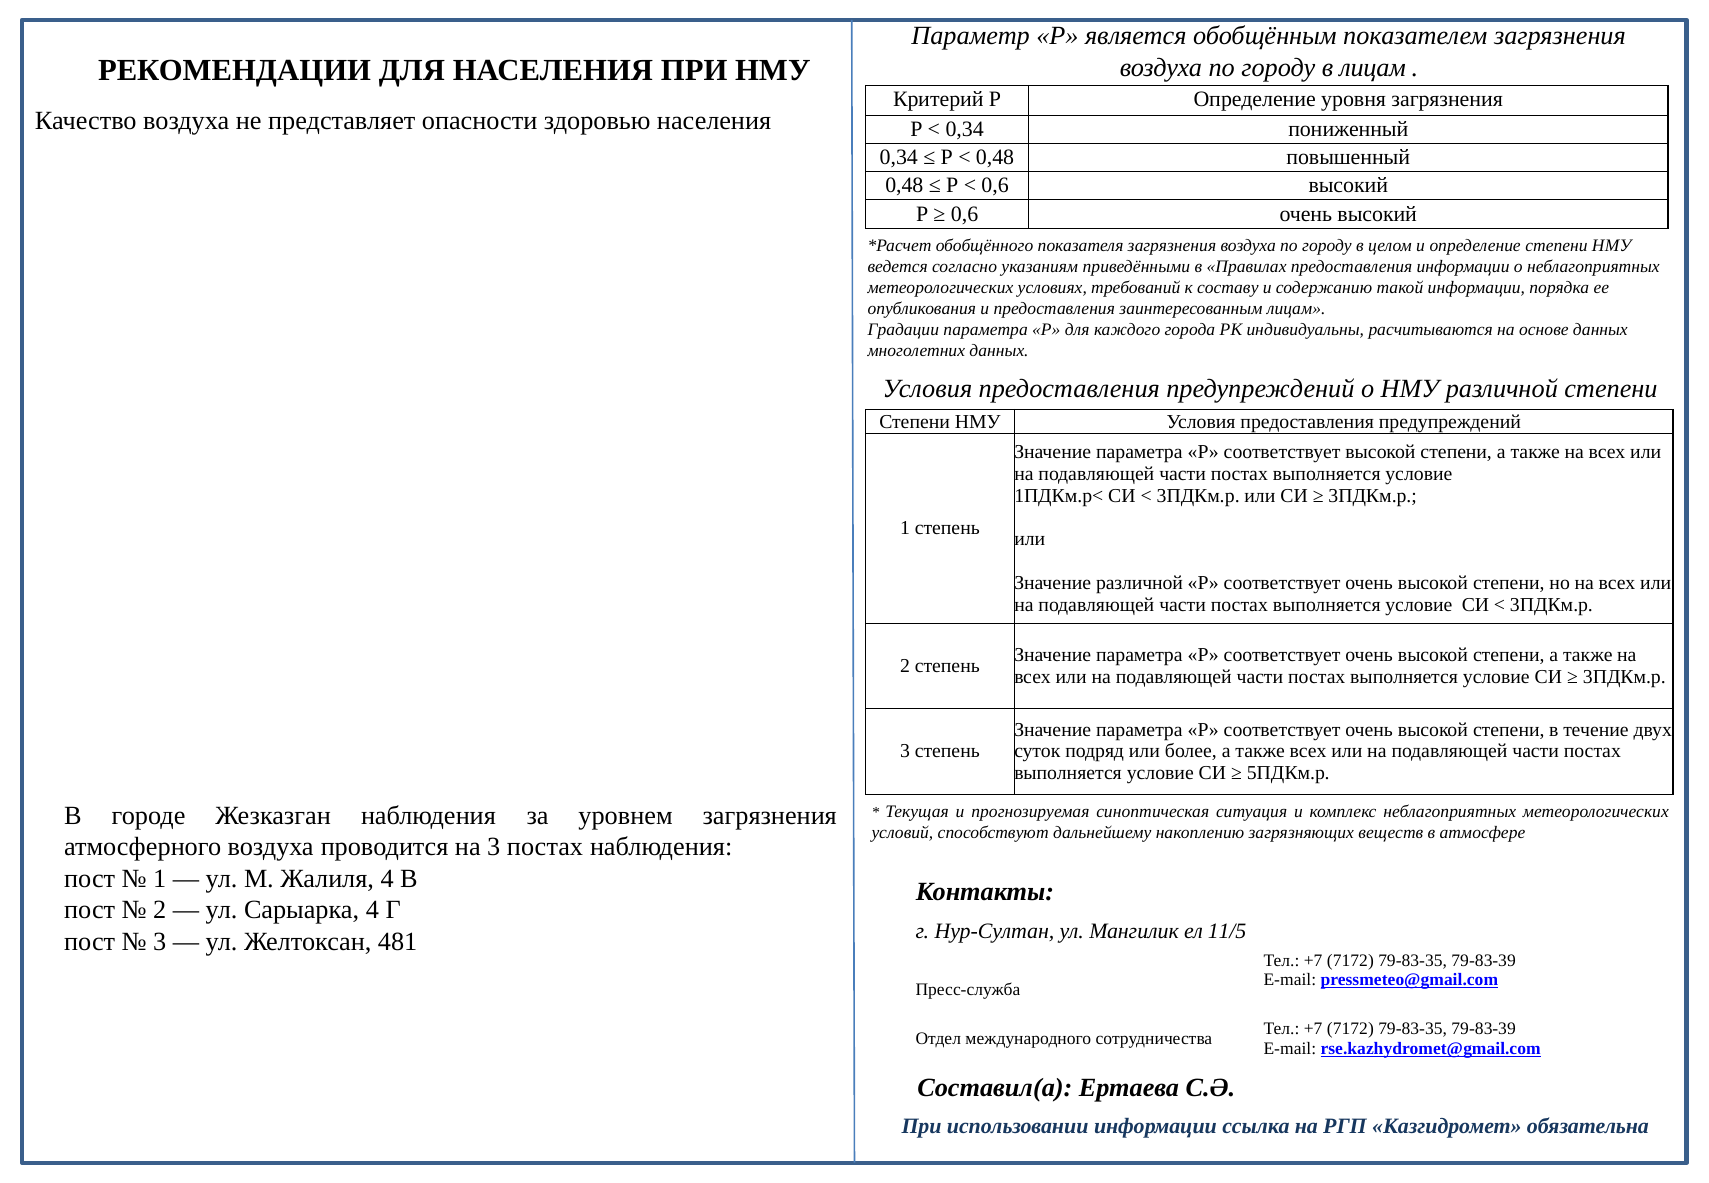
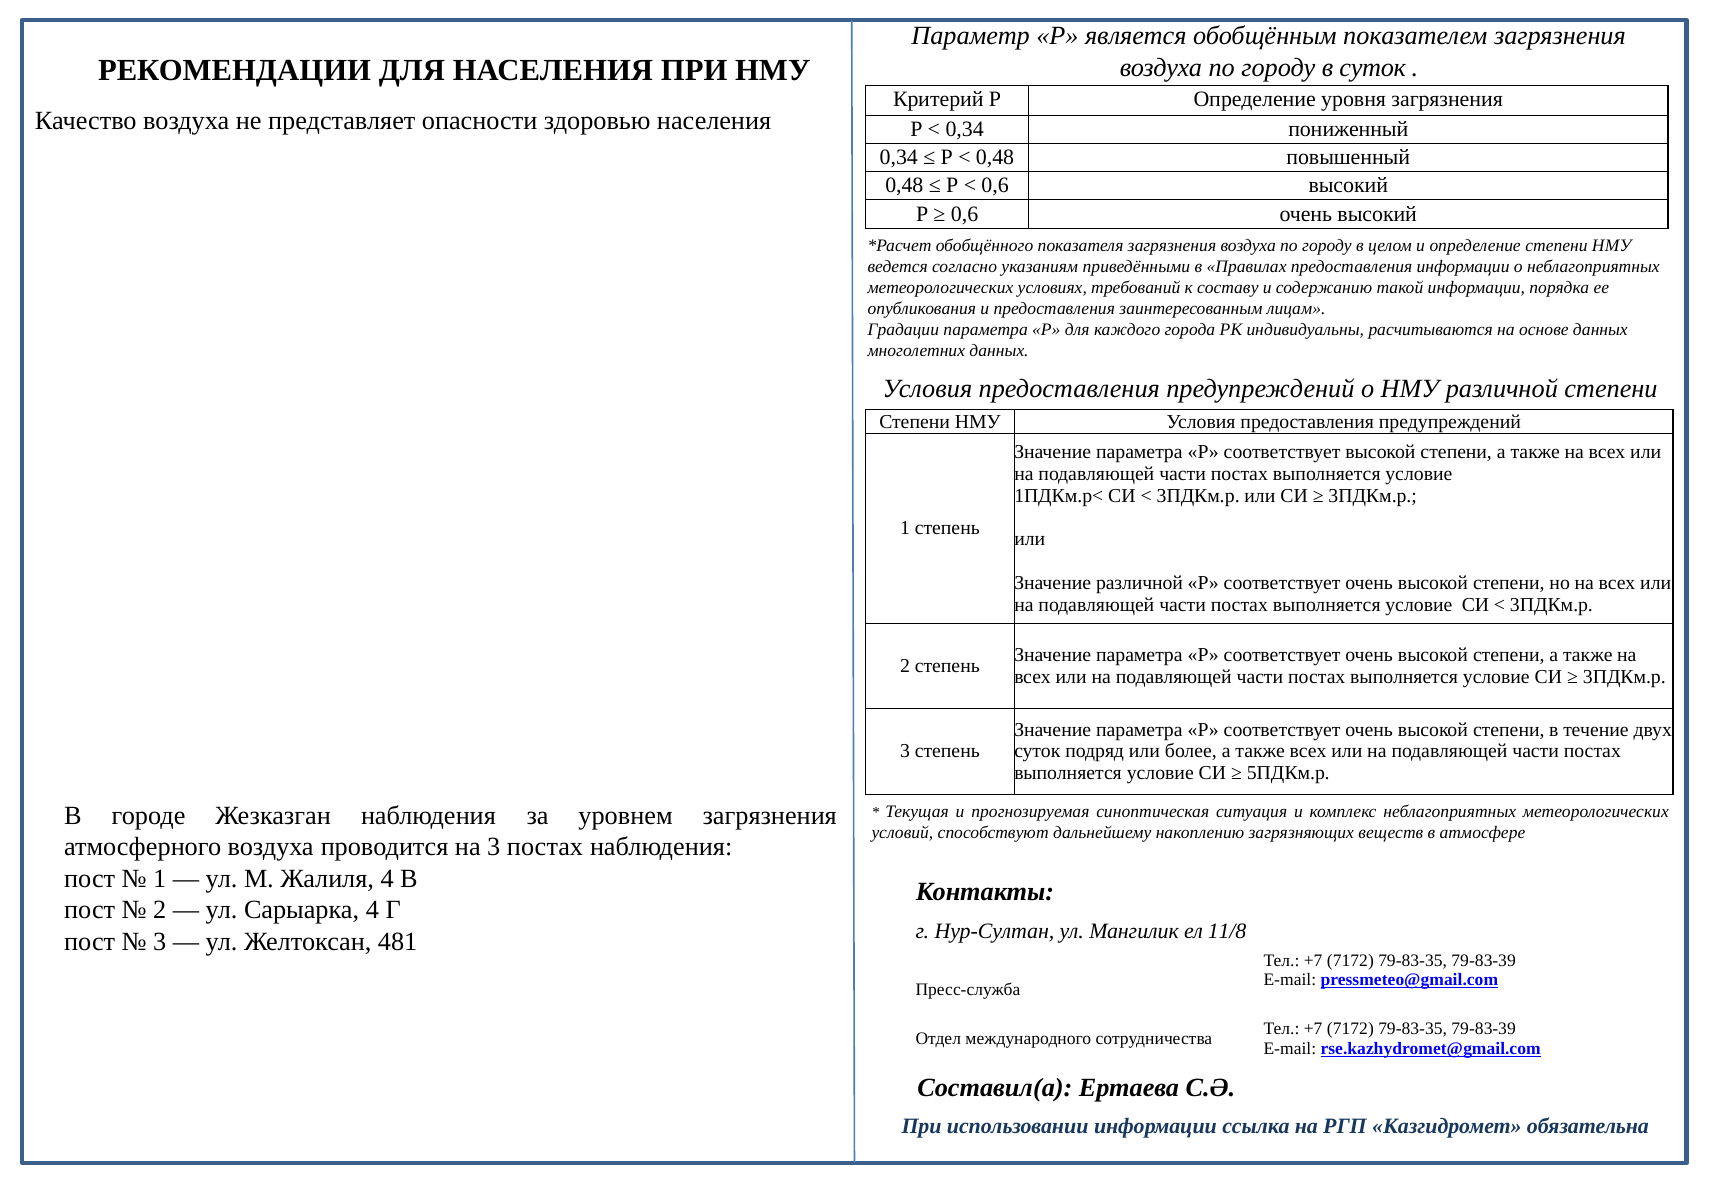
в лицам: лицам -> суток (1373, 67)
11/5: 11/5 -> 11/8 (1227, 931)
